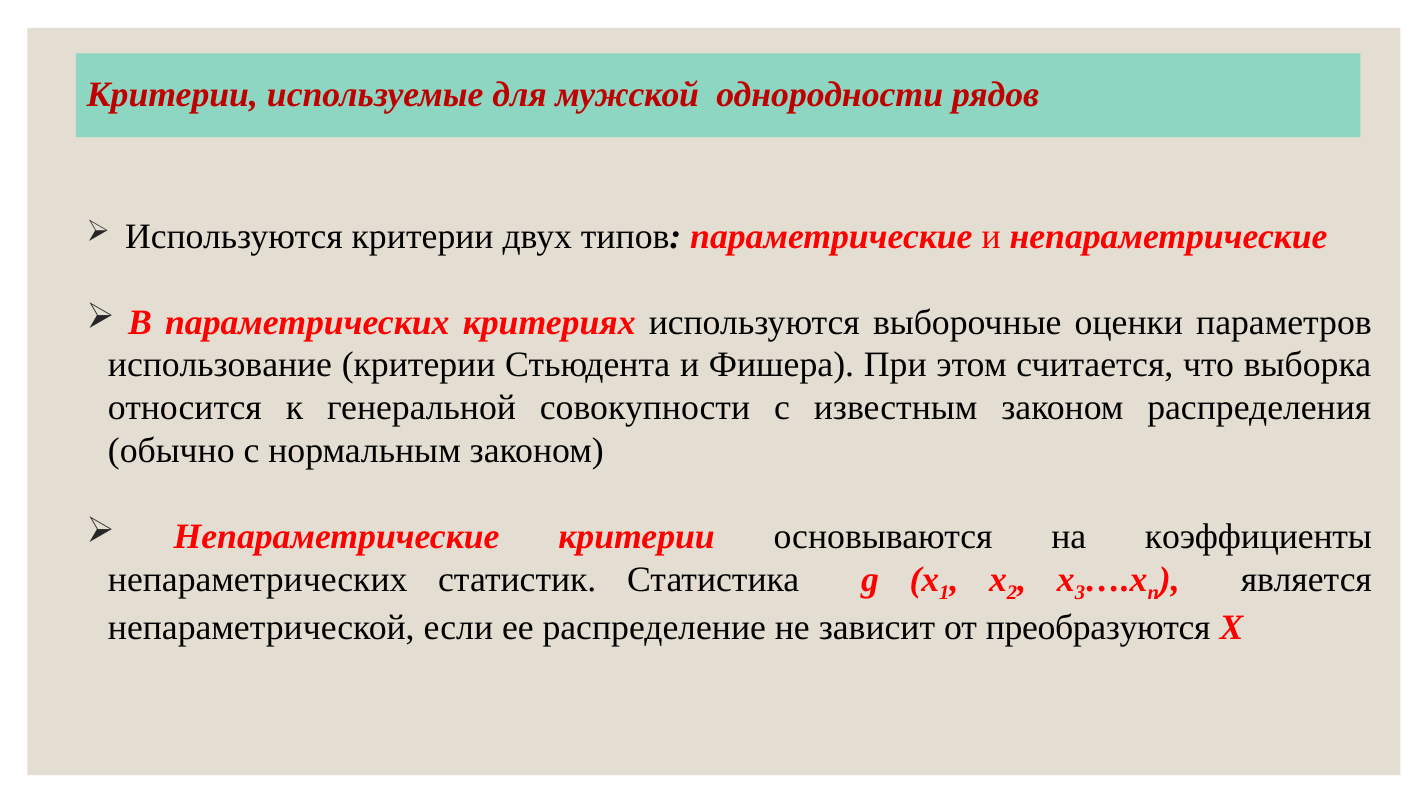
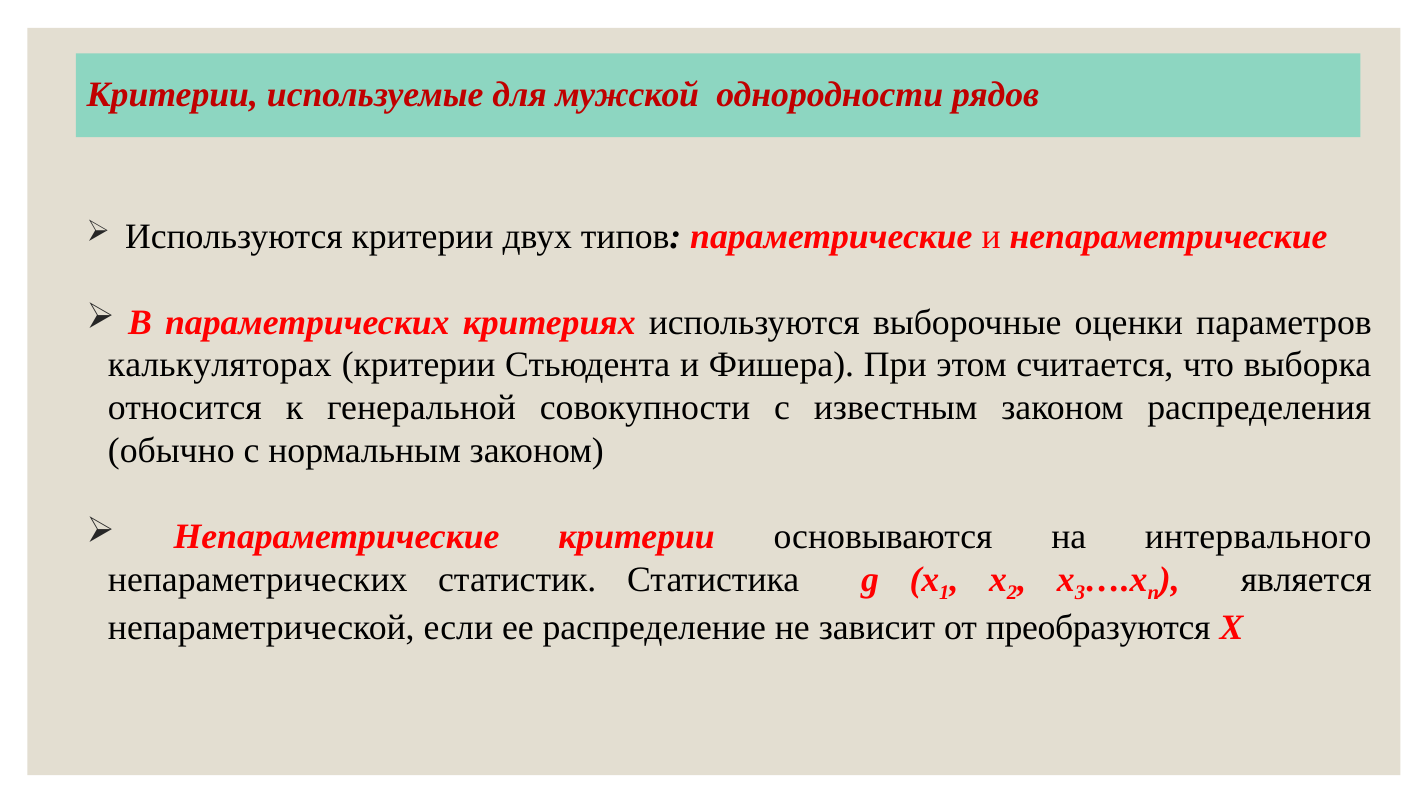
использование: использование -> калькуляторах (220, 365)
коэффициенты: коэффициенты -> интервального (1258, 537)
